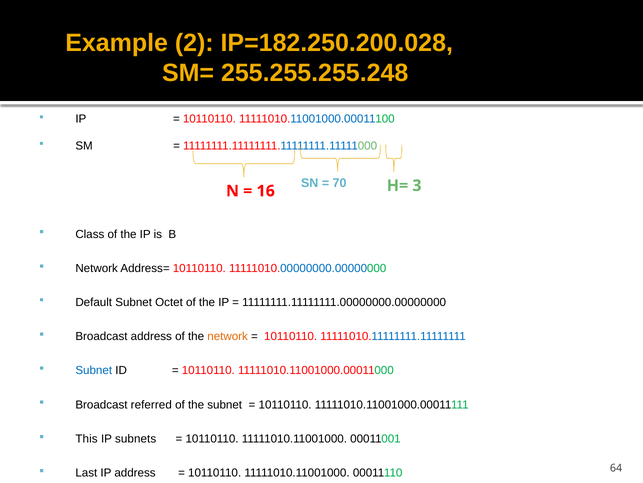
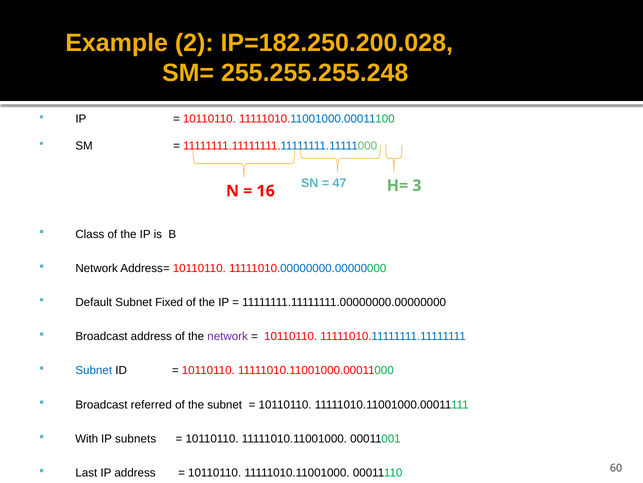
70: 70 -> 47 (340, 183)
Octet: Octet -> Fixed (169, 302)
network colour: orange -> purple (228, 336)
This: This -> With (87, 438)
64: 64 -> 60 (616, 467)
